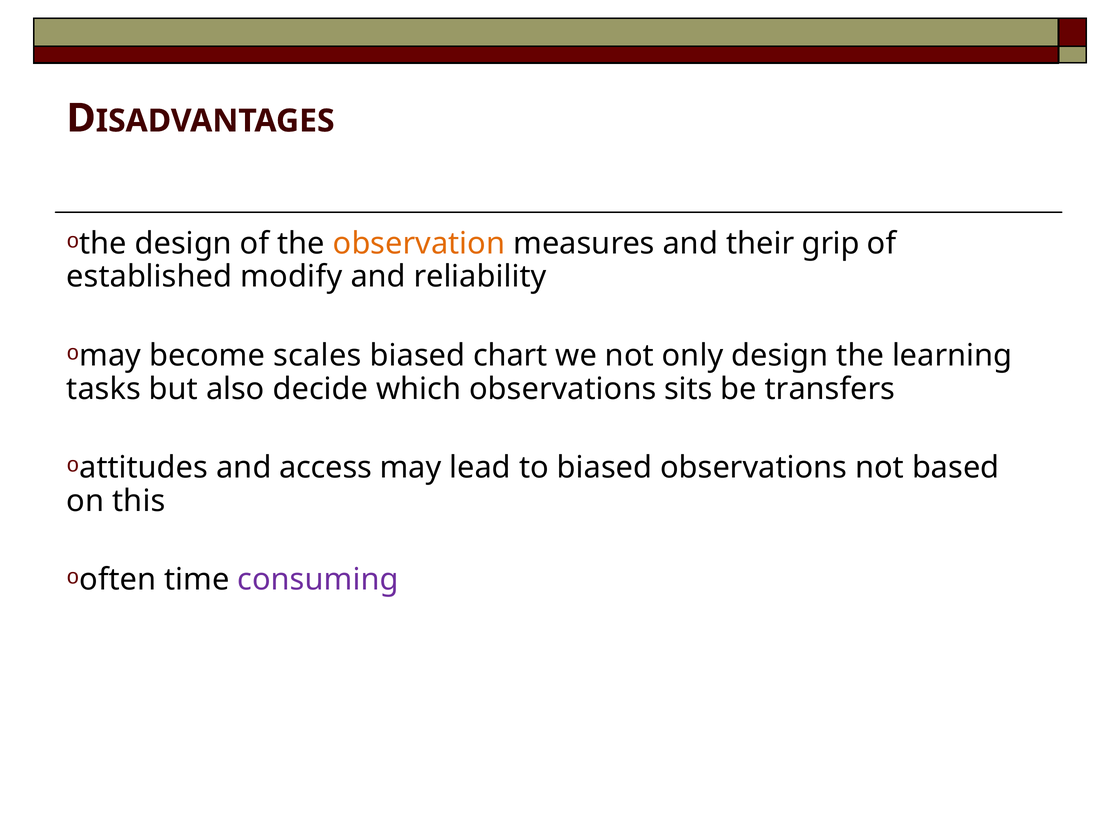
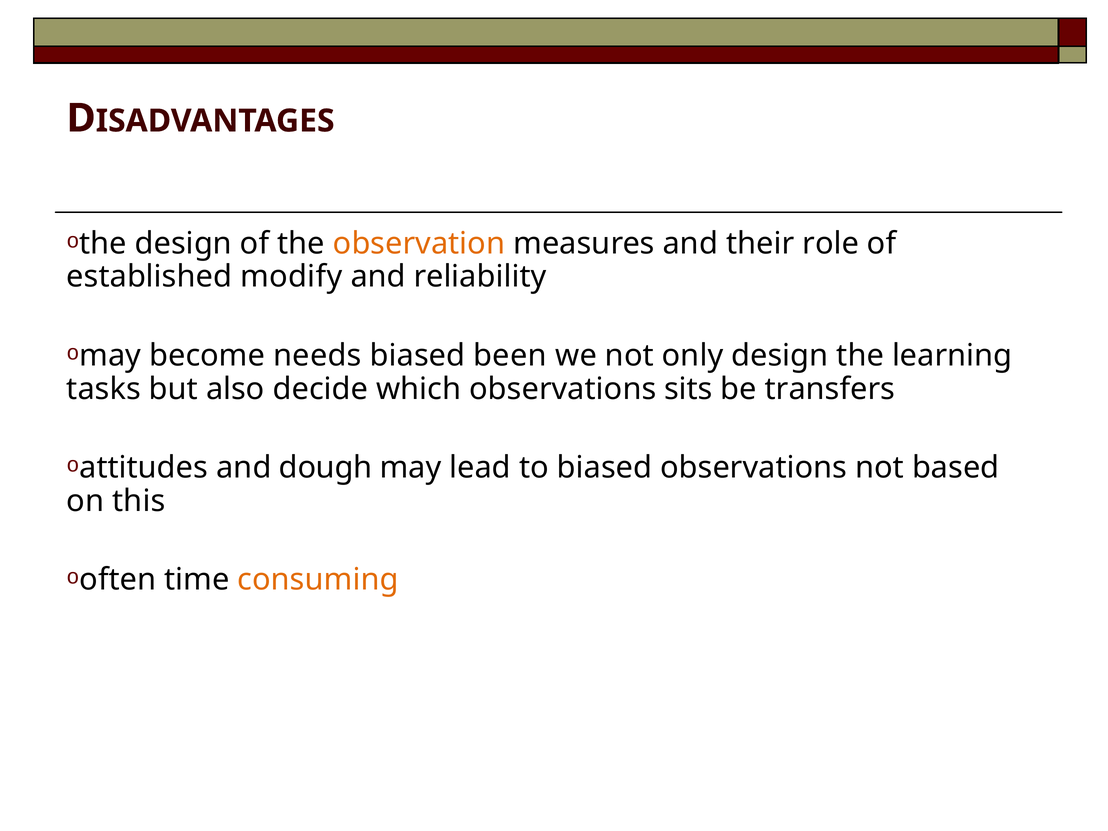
grip: grip -> role (831, 244)
scales: scales -> needs (317, 356)
chart: chart -> been (510, 356)
access: access -> dough (326, 468)
consuming colour: purple -> orange (318, 580)
